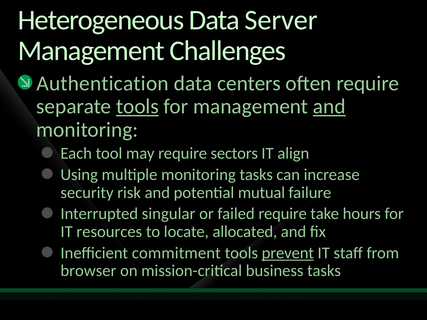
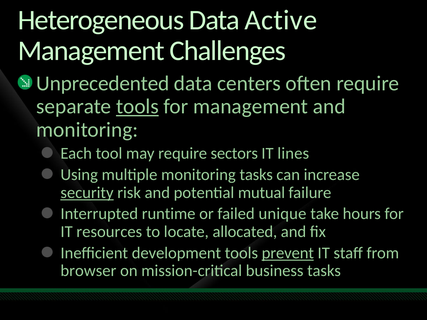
Server: Server -> Active (281, 20)
Authentication: Authentication -> Unprecedented (103, 84)
and underline: present -> none (329, 107)
align: align -> lines (293, 154)
security underline: none -> present (87, 193)
singular: singular -> runtime (169, 214)
failed require: require -> unique (282, 214)
commitment: commitment -> development (176, 253)
